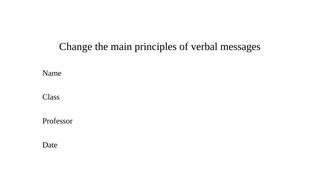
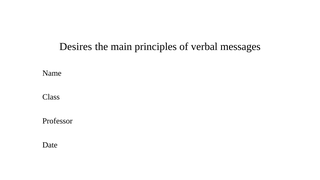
Change: Change -> Desires (76, 47)
